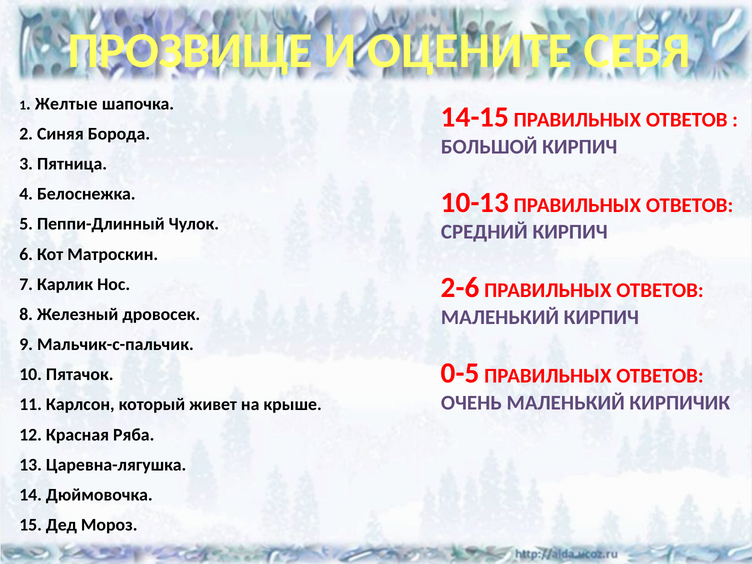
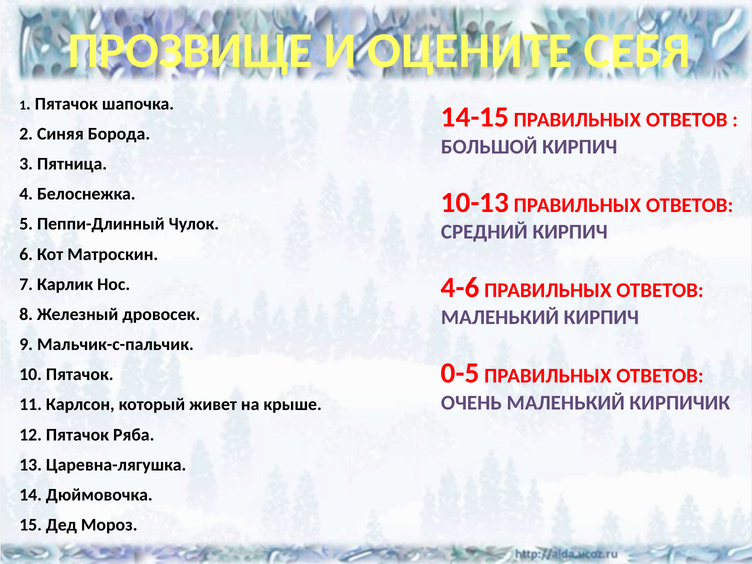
Желтые: Желтые -> Пятачок (66, 104)
2-6: 2-6 -> 4-6 (460, 288)
12 Красная: Красная -> Пятачок (77, 435)
